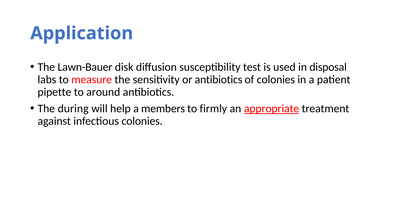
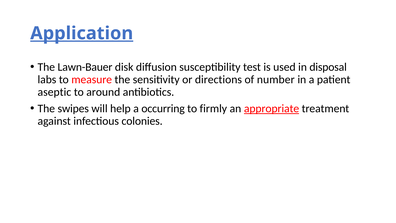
Application underline: none -> present (82, 33)
or antibiotics: antibiotics -> directions (218, 79)
of colonies: colonies -> number (276, 79)
pipette: pipette -> aseptic (54, 92)
during: during -> swipes (73, 109)
members: members -> occurring (163, 109)
